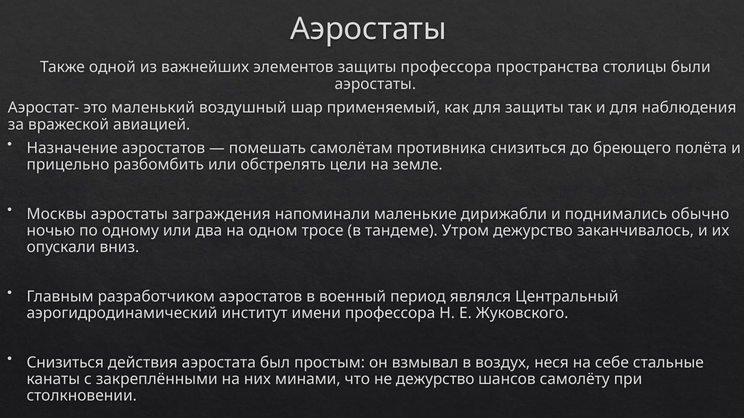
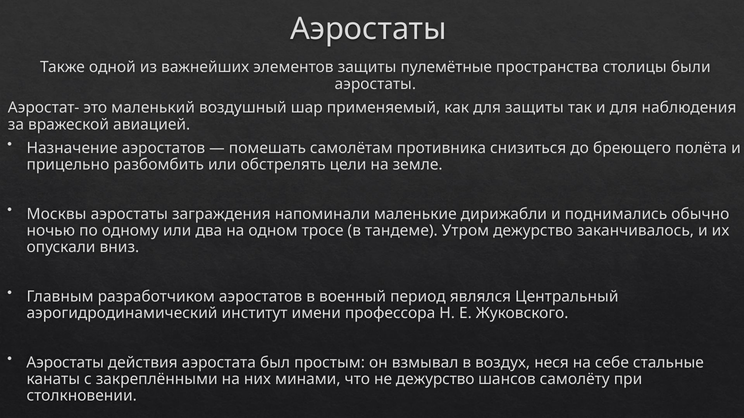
защиты профессора: профессора -> пулемётные (446, 67)
Снизиться: Снизиться -> Аэростаты (65, 363)
